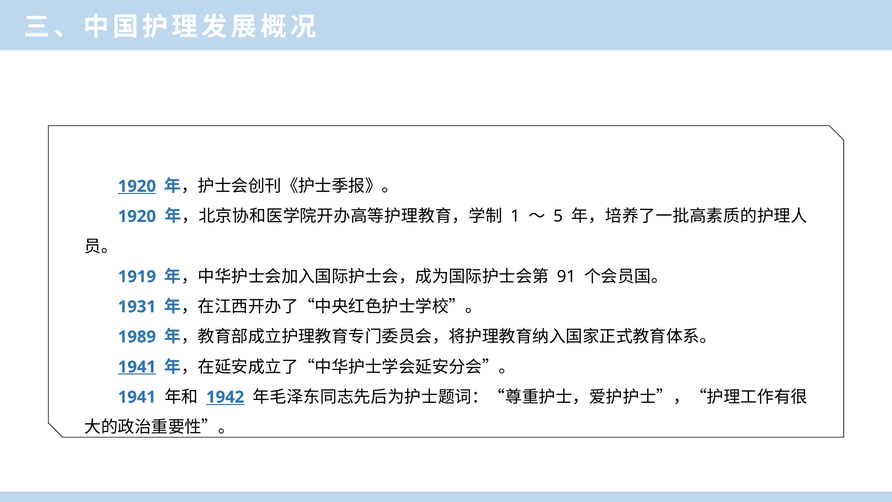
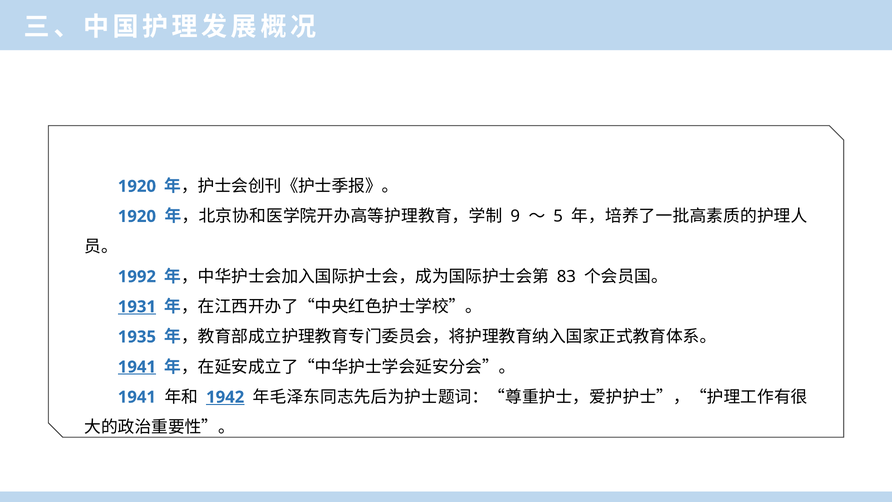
1920 underline: present -> none (137, 186)
1: 1 -> 9 (515, 216)
1919: 1919 -> 1992 (137, 277)
91: 91 -> 83 (566, 277)
1931 underline: none -> present (137, 307)
1989: 1989 -> 1935 (137, 337)
